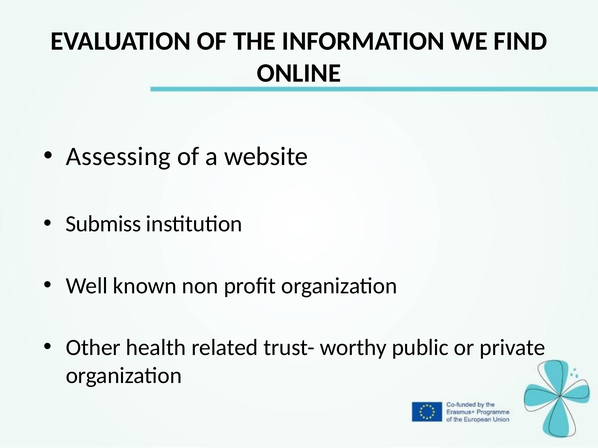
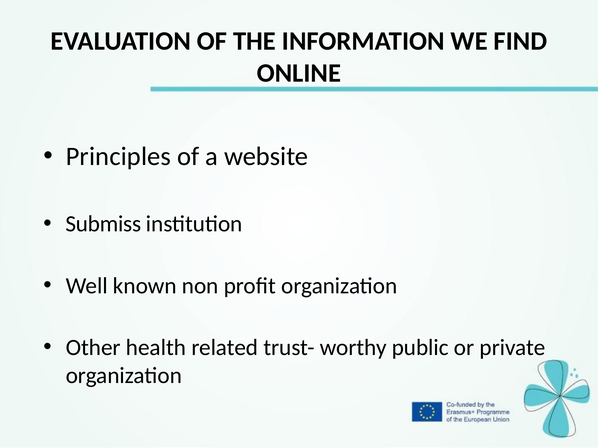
Assessing: Assessing -> Principles (118, 157)
